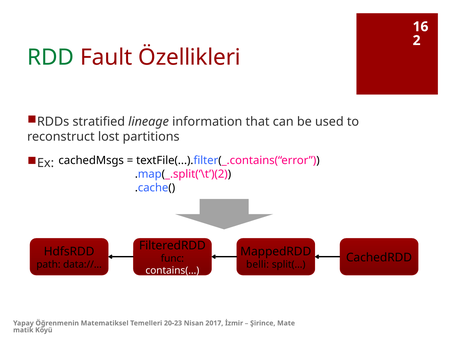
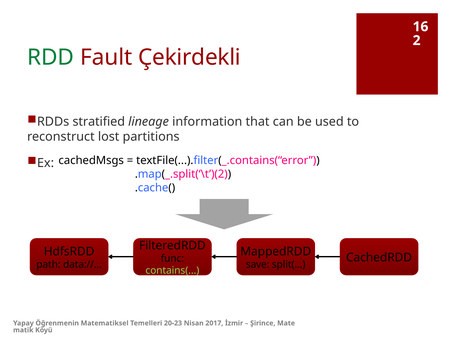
Özellikleri: Özellikleri -> Çekirdekli (190, 57)
belli: belli -> save (258, 265)
contains( colour: white -> light green (172, 271)
